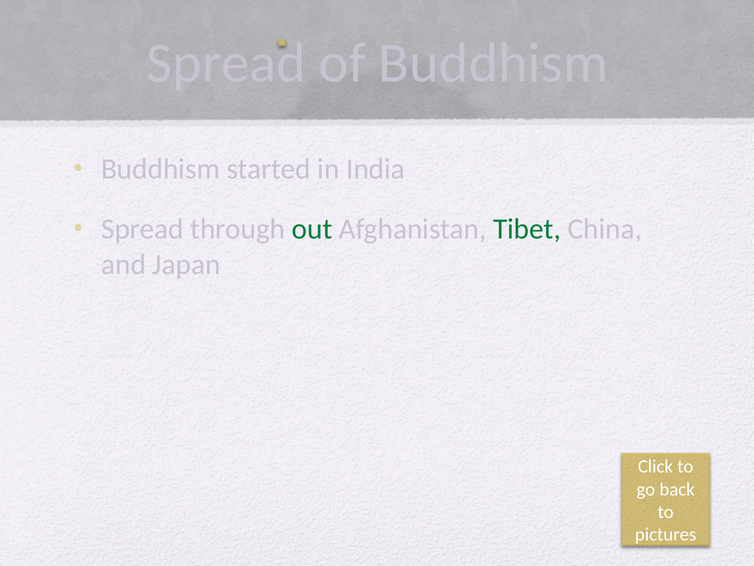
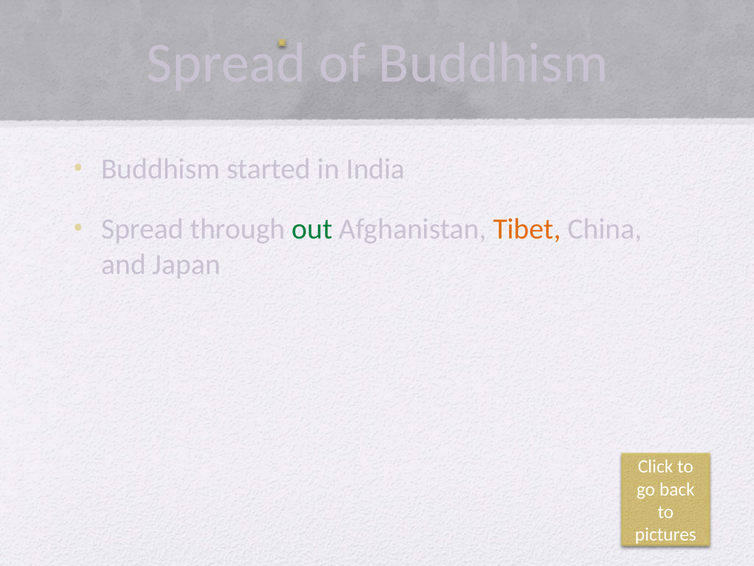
Tibet colour: green -> orange (527, 229)
